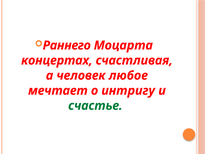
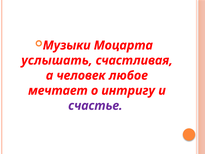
Раннего: Раннего -> Музыки (67, 45)
концертах: концертах -> услышать (57, 60)
счастье colour: green -> purple (95, 106)
